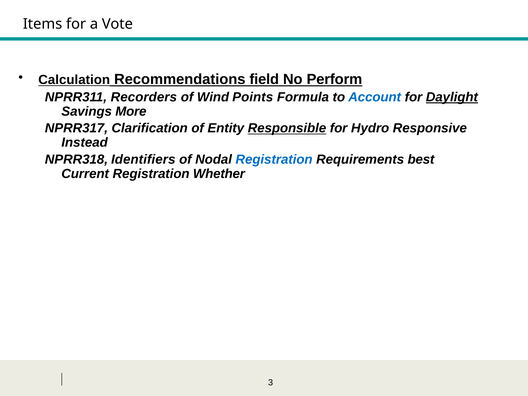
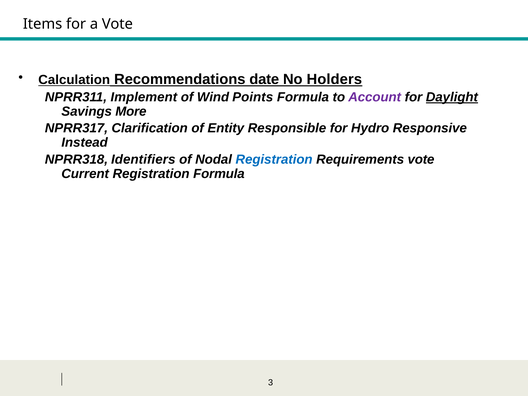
field: field -> date (264, 79)
Perform: Perform -> Holders (334, 79)
Recorders: Recorders -> Implement (144, 97)
Account colour: blue -> purple (375, 97)
Responsible underline: present -> none (287, 128)
Requirements best: best -> vote (421, 159)
Registration Whether: Whether -> Formula (219, 174)
